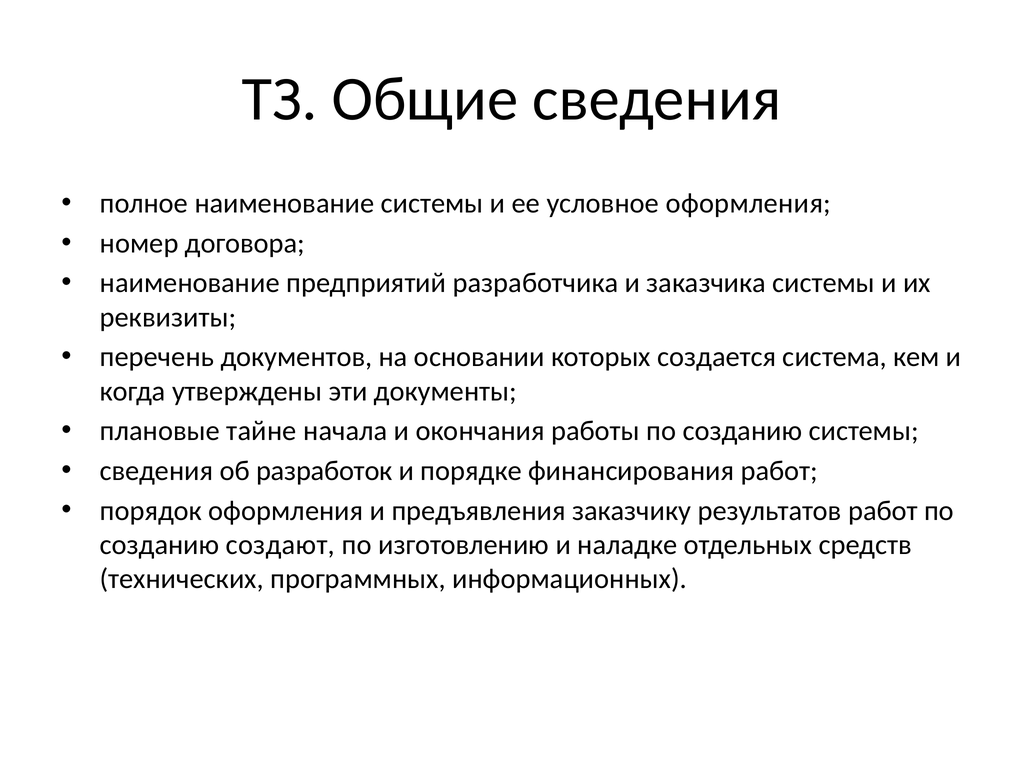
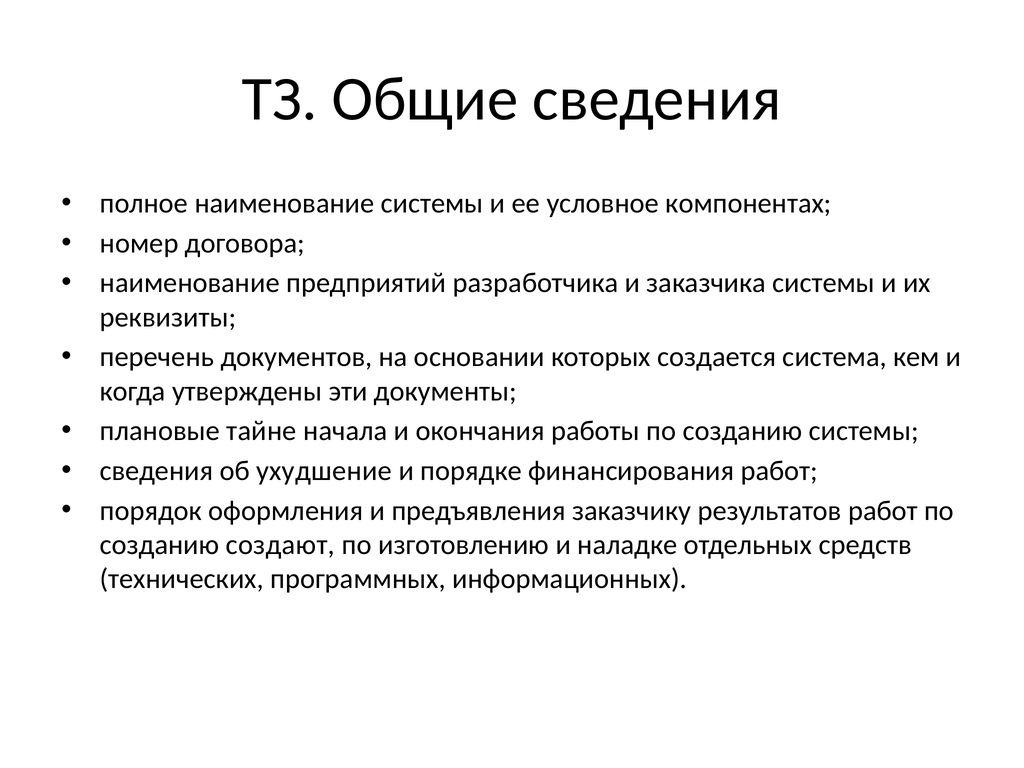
условное оформления: оформления -> компонентах (748, 203)
разработок: разработок -> ухудшение (324, 471)
